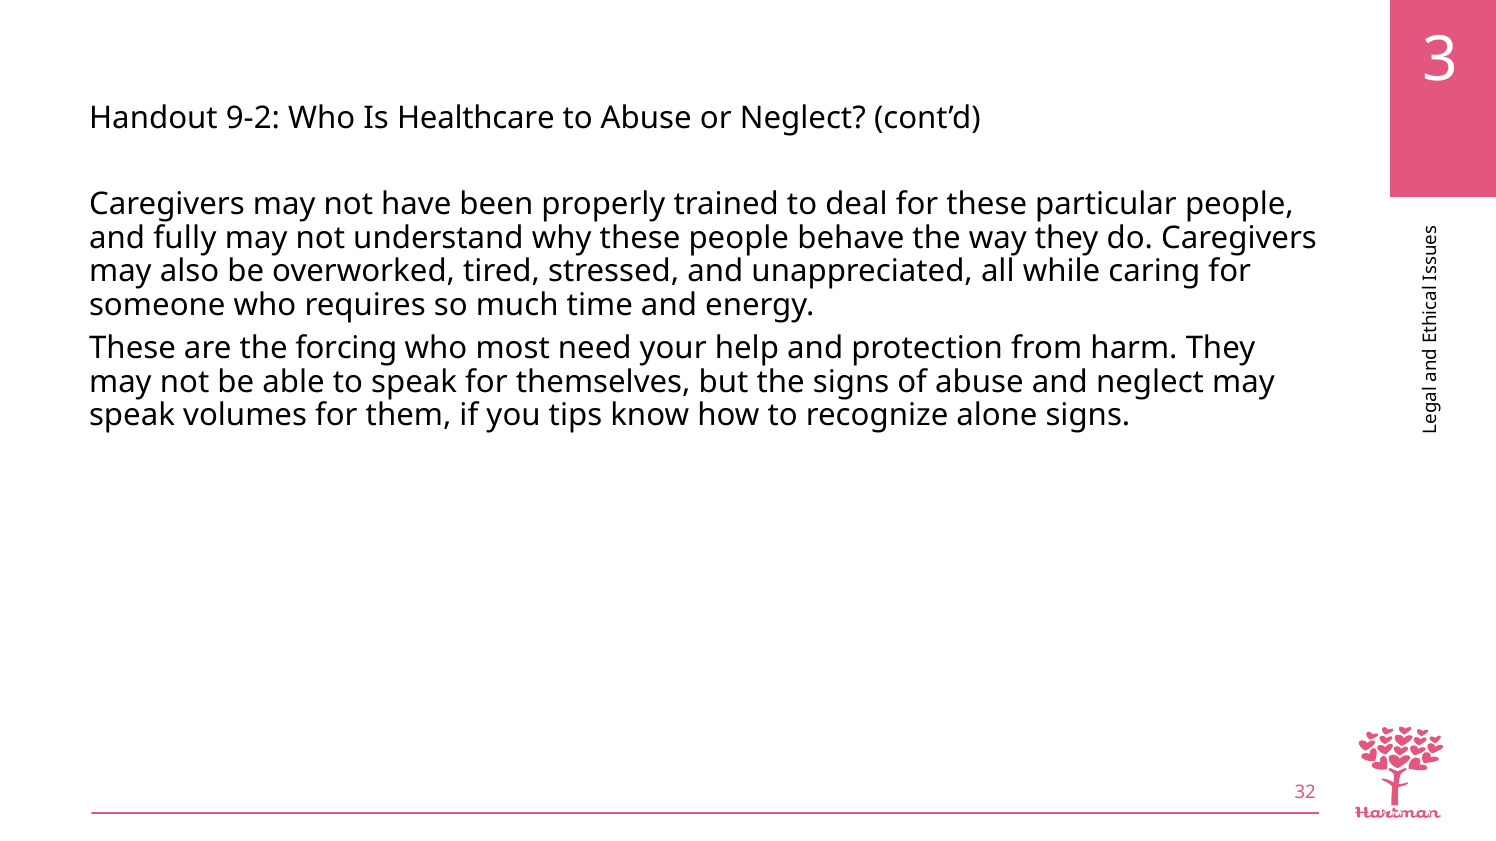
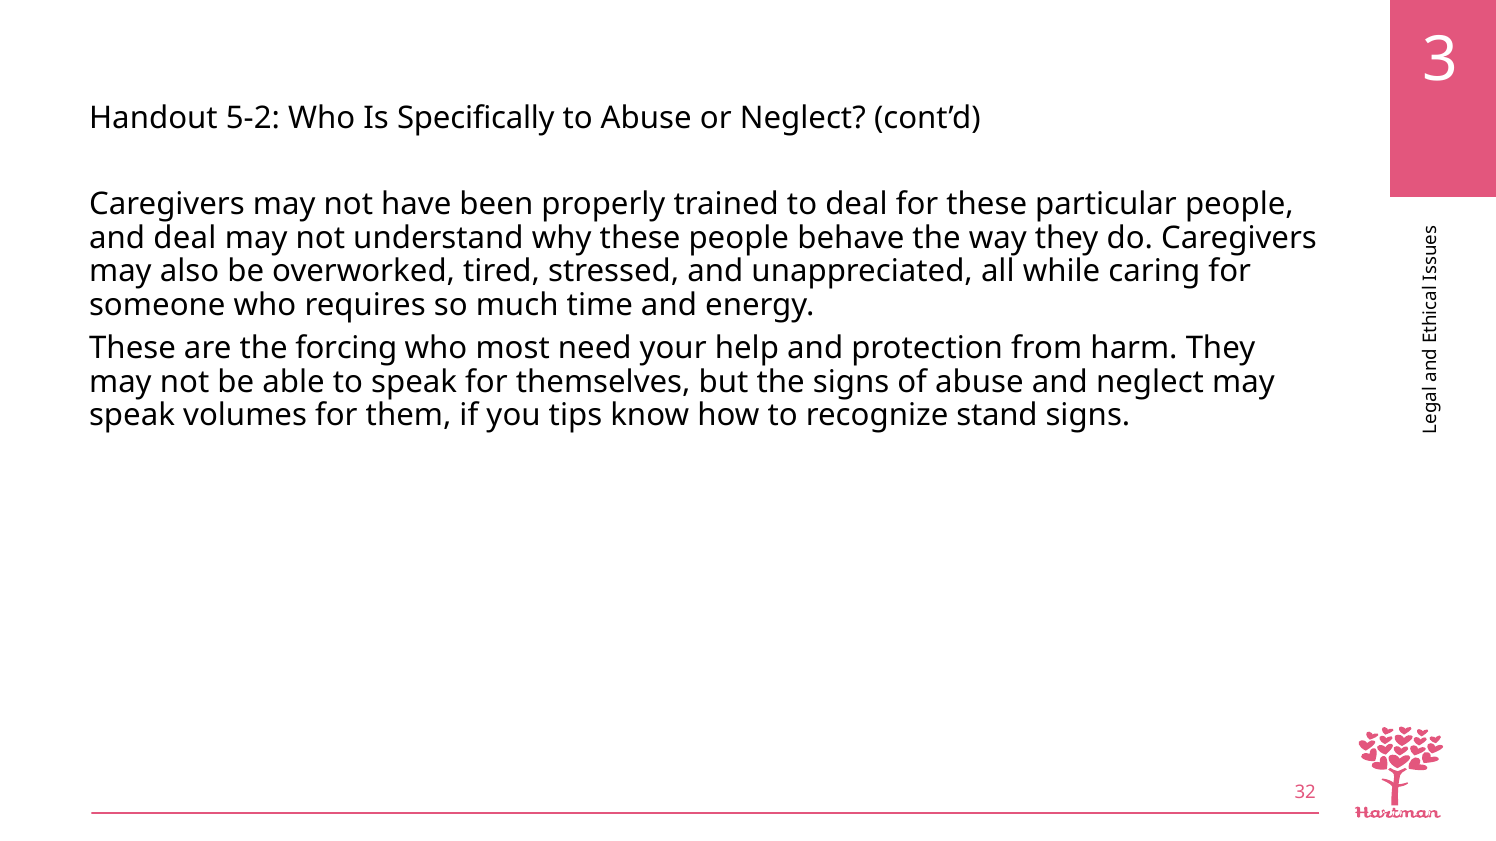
9-2: 9-2 -> 5-2 (253, 118)
Healthcare: Healthcare -> Specifically (476, 118)
and fully: fully -> deal (185, 238)
alone: alone -> stand (997, 416)
